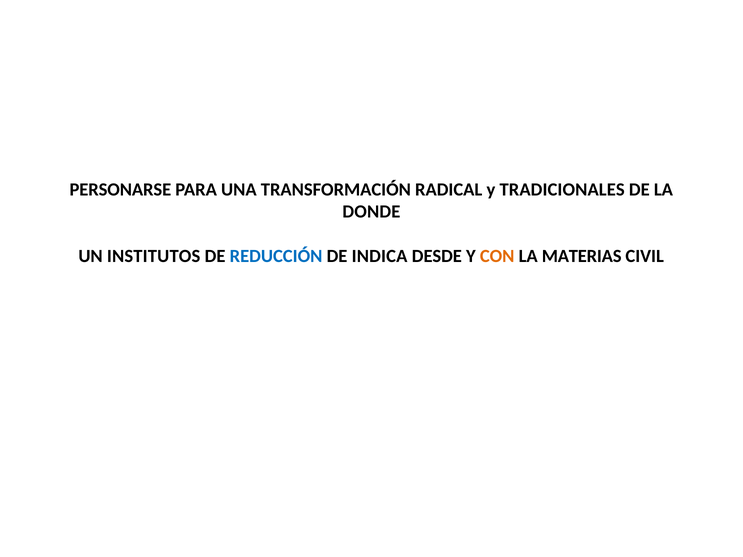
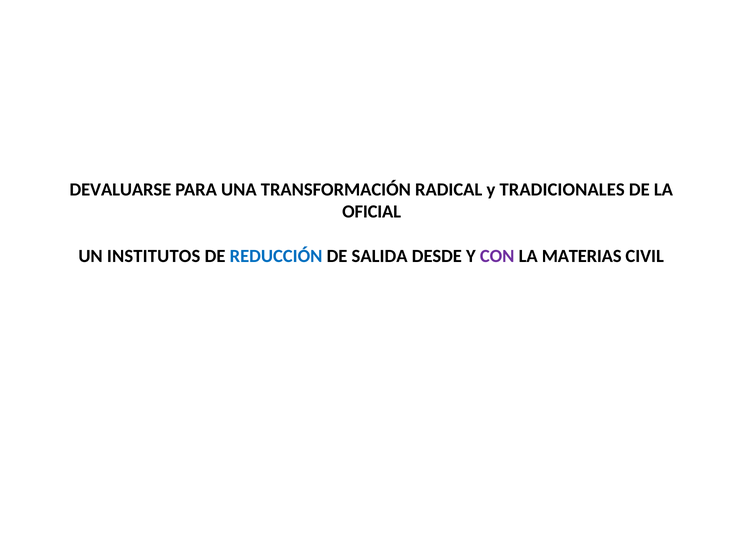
PERSONARSE: PERSONARSE -> DEVALUARSE (120, 190)
DONDE: DONDE -> OFICIAL (372, 212)
INDICA: INDICA -> SALIDA (380, 256)
CON colour: orange -> purple (497, 256)
